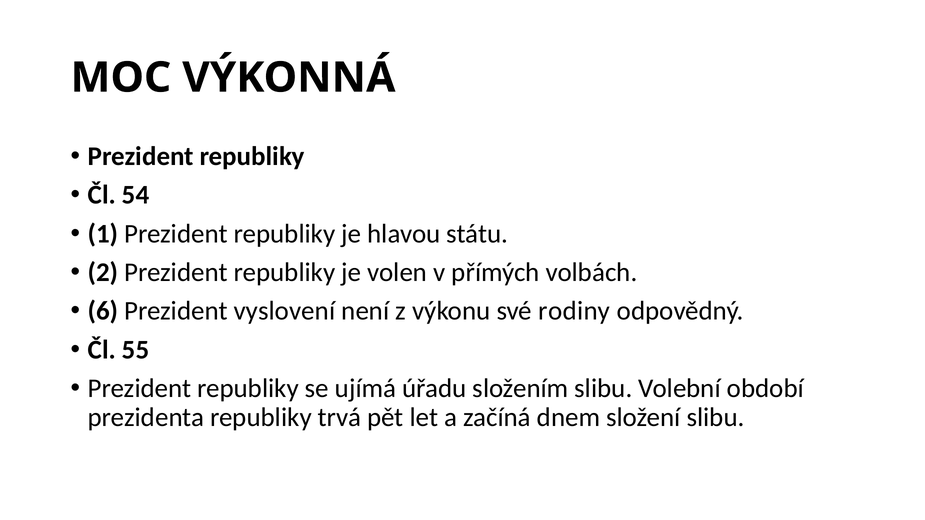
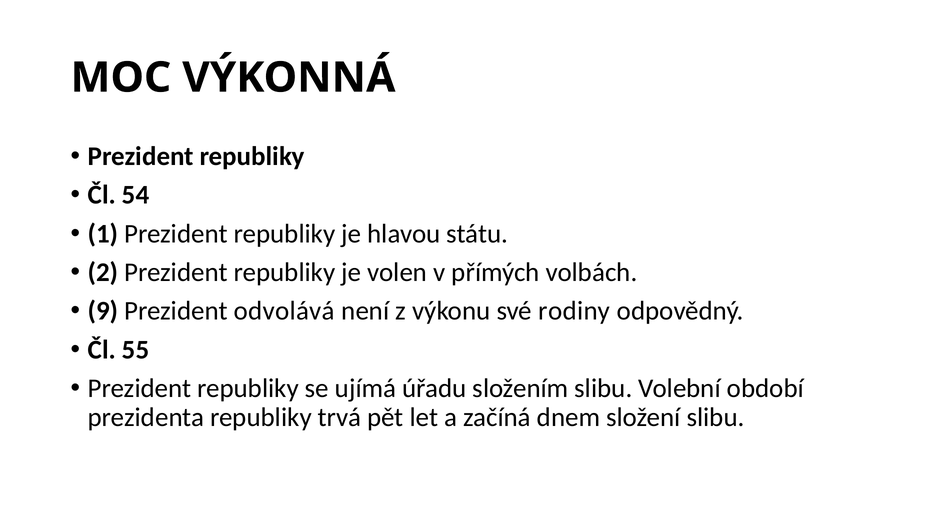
6: 6 -> 9 (103, 311)
vyslovení: vyslovení -> odvolává (284, 311)
